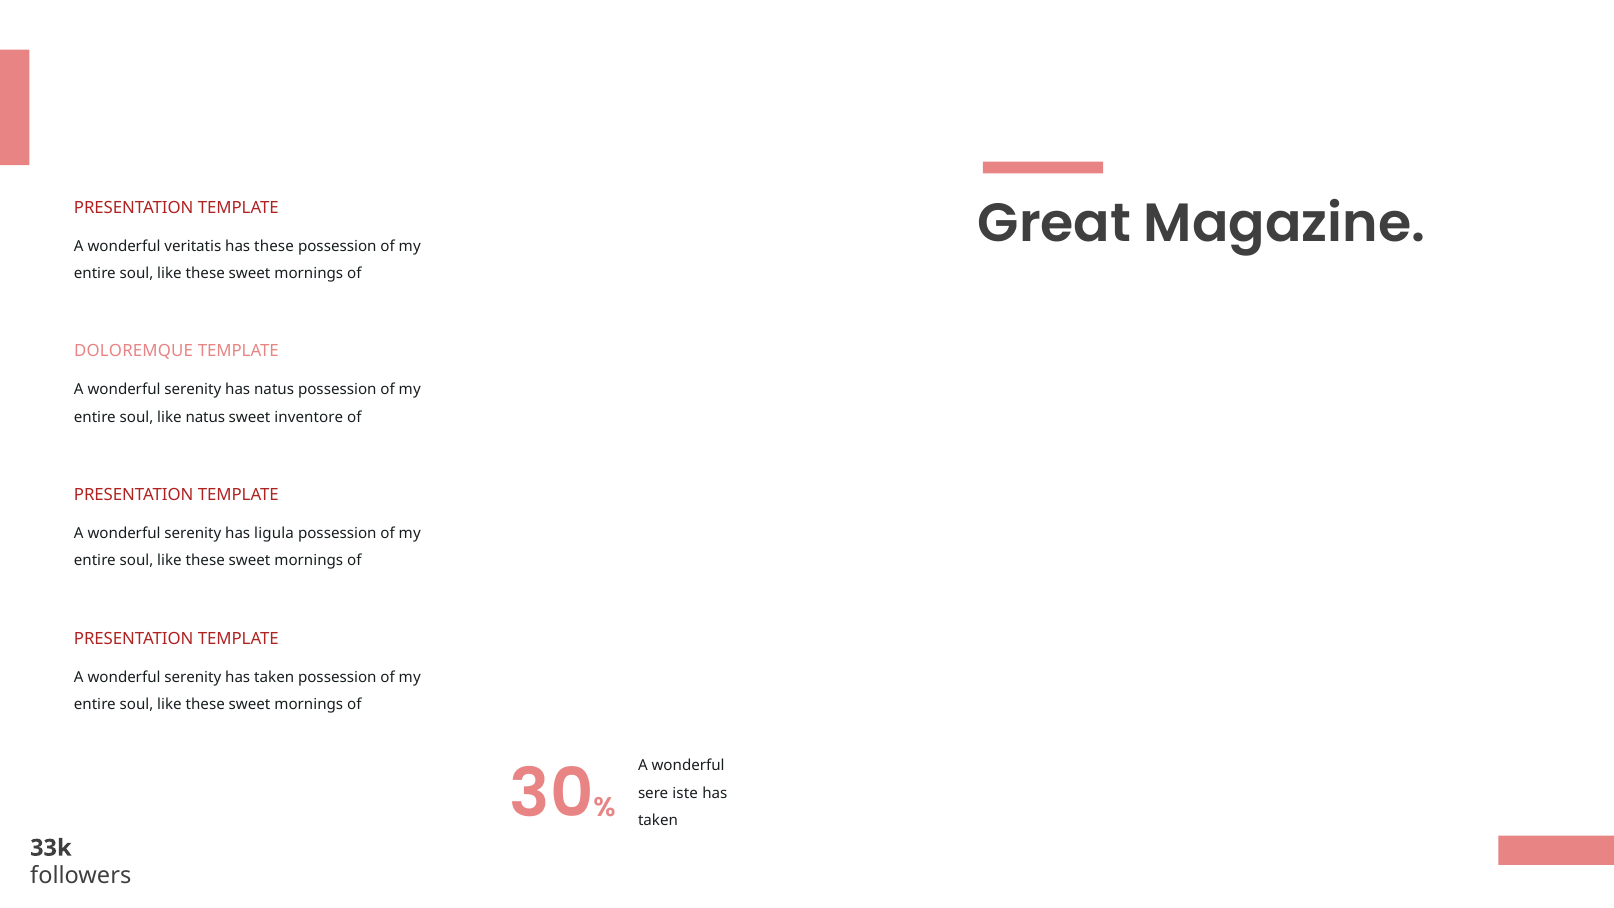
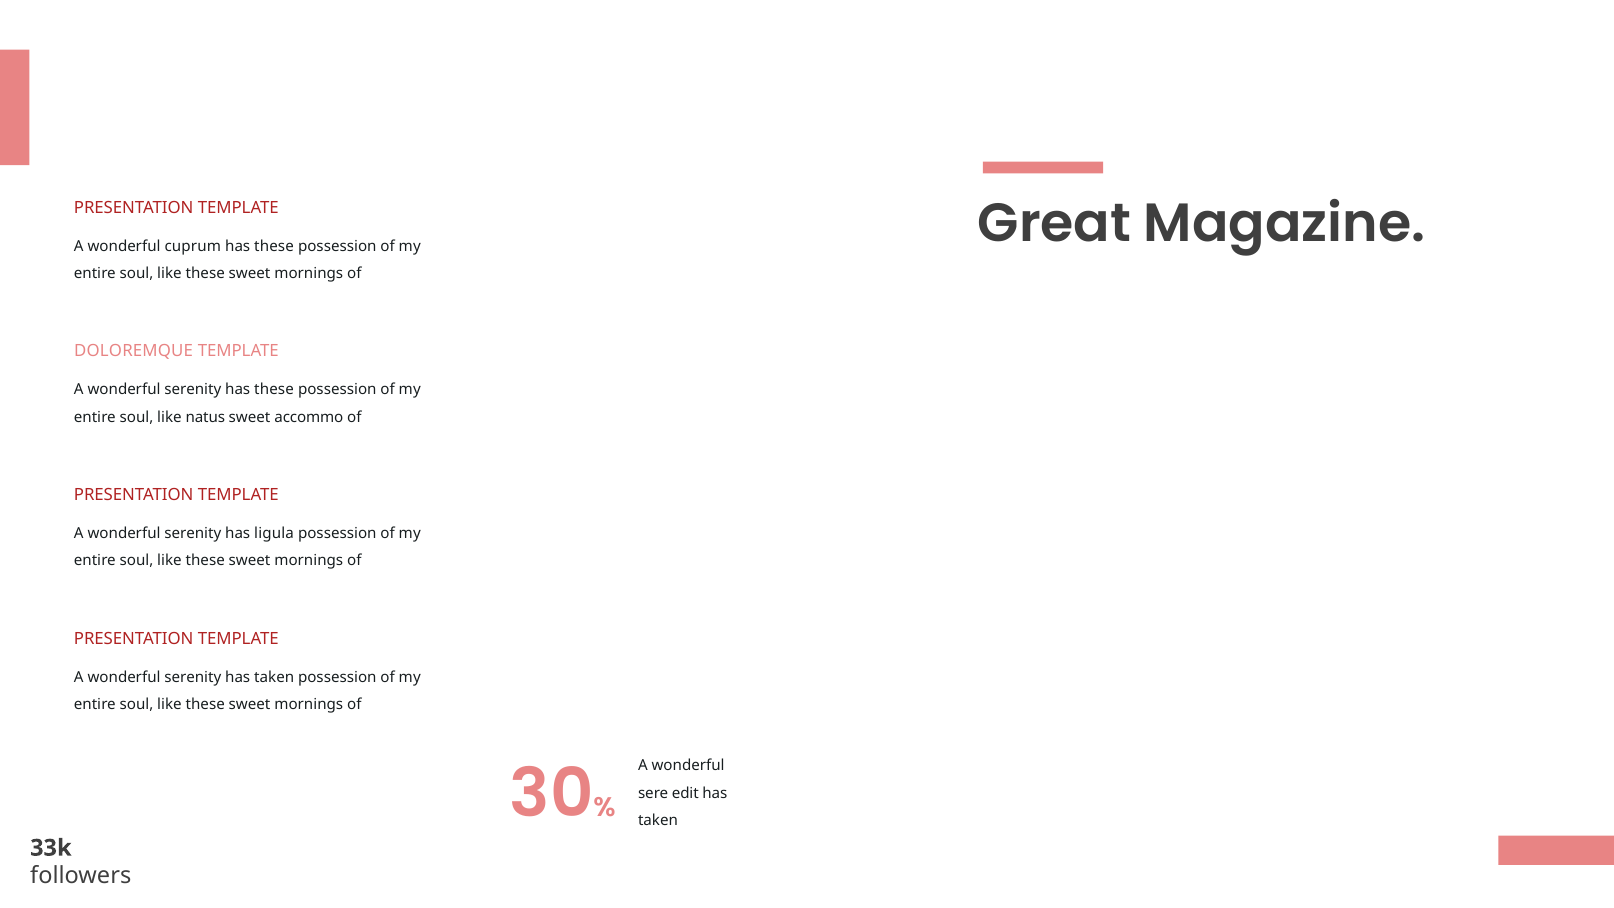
veritatis: veritatis -> cuprum (193, 246)
serenity has natus: natus -> these (274, 390)
inventore: inventore -> accommo (309, 417)
iste: iste -> edit (685, 793)
